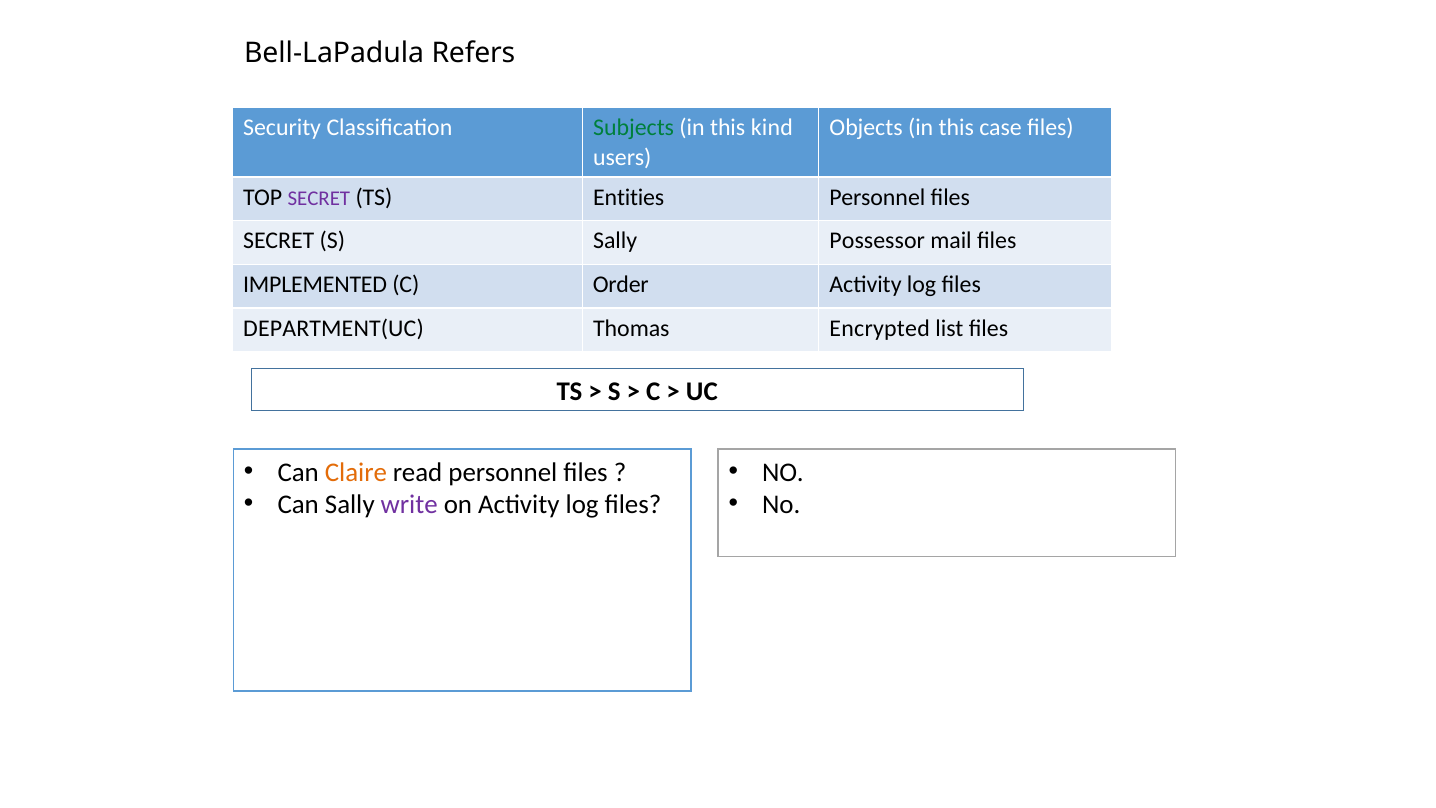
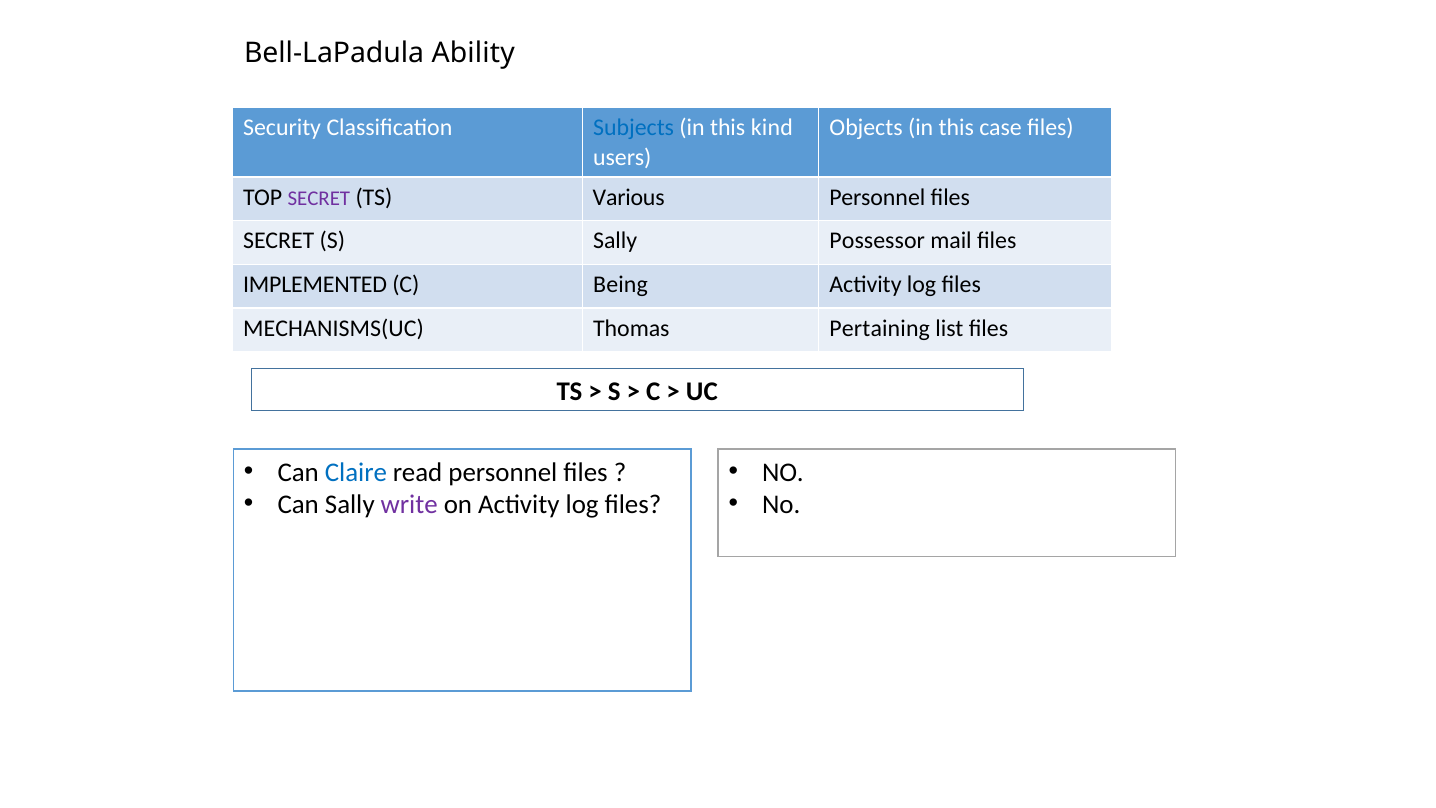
Refers: Refers -> Ability (473, 53)
Subjects colour: green -> blue (634, 128)
Entities: Entities -> Various (629, 197)
Order: Order -> Being (621, 284)
DEPARTMENT(UC: DEPARTMENT(UC -> MECHANISMS(UC (334, 328)
Encrypted: Encrypted -> Pertaining (880, 328)
Claire colour: orange -> blue (356, 472)
